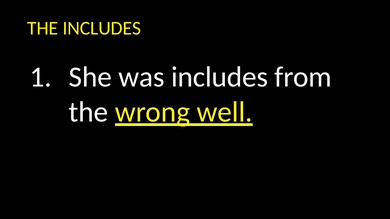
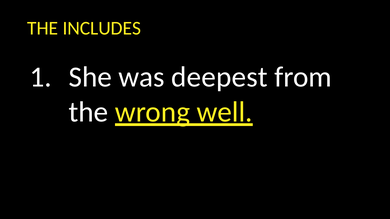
was includes: includes -> deepest (219, 77)
